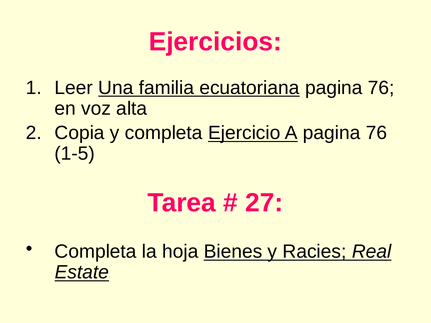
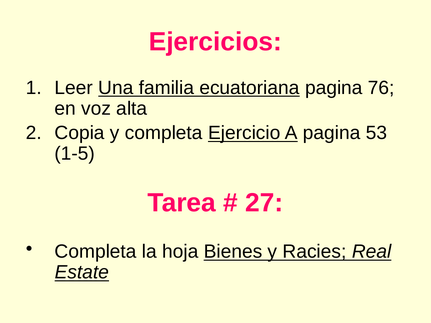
A pagina 76: 76 -> 53 (376, 133)
